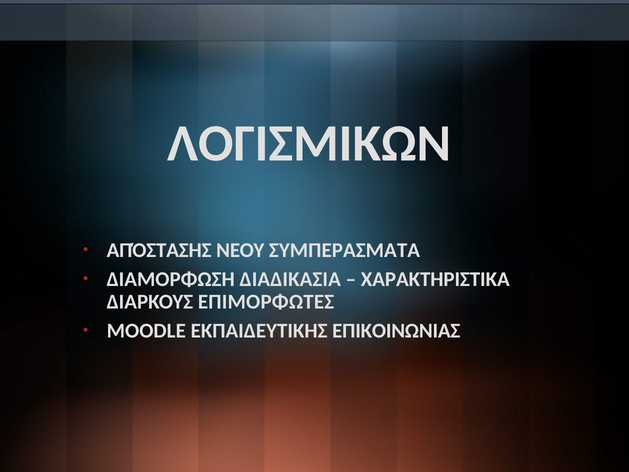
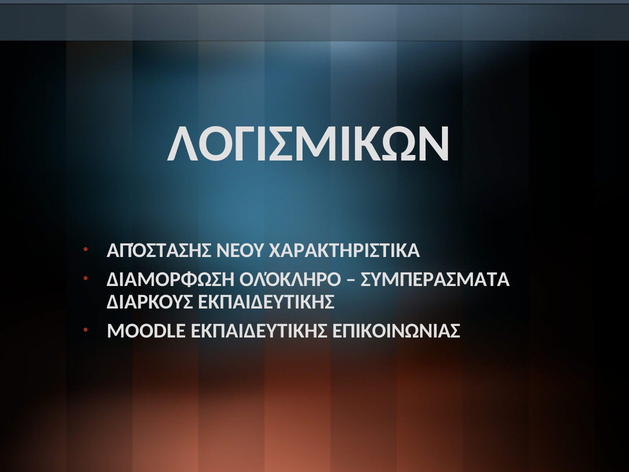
ΣΥΜΠΕΡΑΣΜΑΤΑ: ΣΥΜΠΕΡΑΣΜΑΤΑ -> ΧΑΡΑΚΤΗΡΙΣΤΙΚΑ (344, 250)
ΔΙΑΔΙΚΑΣΙΑ: ΔΙΑΔΙΚΑΣΙΑ -> ΟΛΌΚΛΗΡΟ (290, 279)
ΧΑΡΑΚΤΗΡΙΣΤΙΚΑ: ΧΑΡΑΚΤΗΡΙΣΤΙΚΑ -> ΣΥΜΠΕΡΑΣΜΑΤΑ (435, 279)
ΔΙΑΡΚΟΥΣ ΕΠΙΜΟΡΦΩΤΕΣ: ΕΠΙΜΟΡΦΩΤΕΣ -> ΕΚΠΑΙΔΕΥΤΙΚΗΣ (266, 302)
